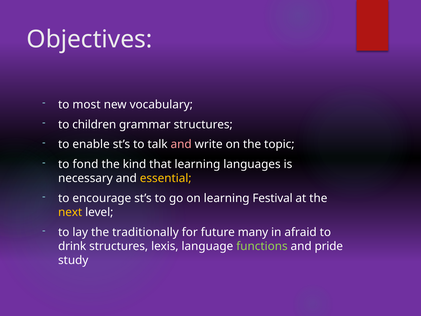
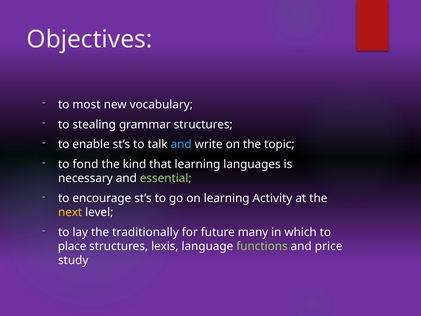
children: children -> stealing (94, 124)
and colour: pink -> light blue (181, 144)
essential colour: yellow -> light green (166, 178)
Festival: Festival -> Activity (272, 198)
afraid: afraid -> which (301, 232)
drink: drink -> place (72, 246)
pride: pride -> price (329, 246)
